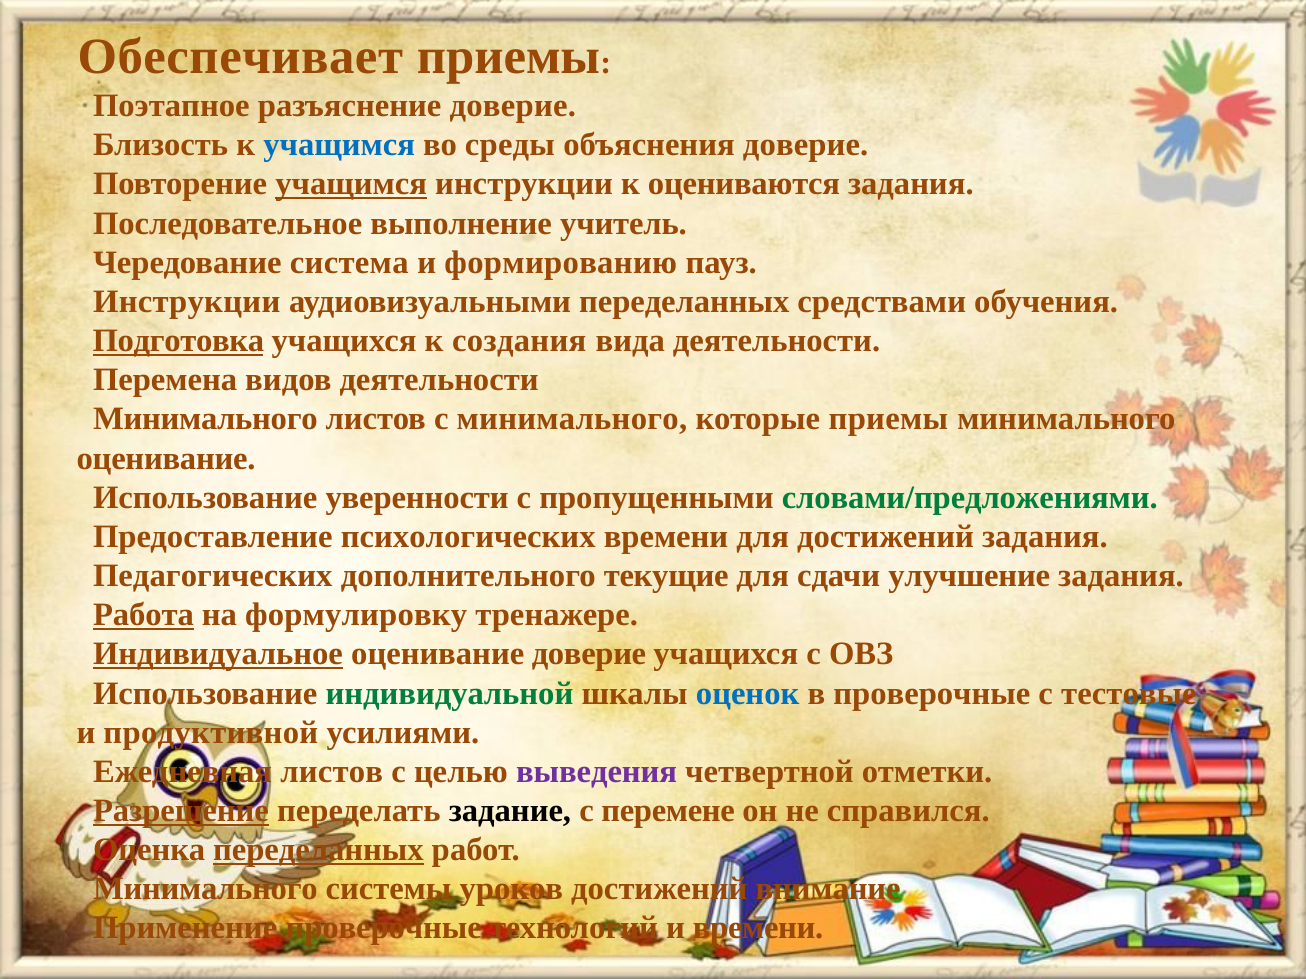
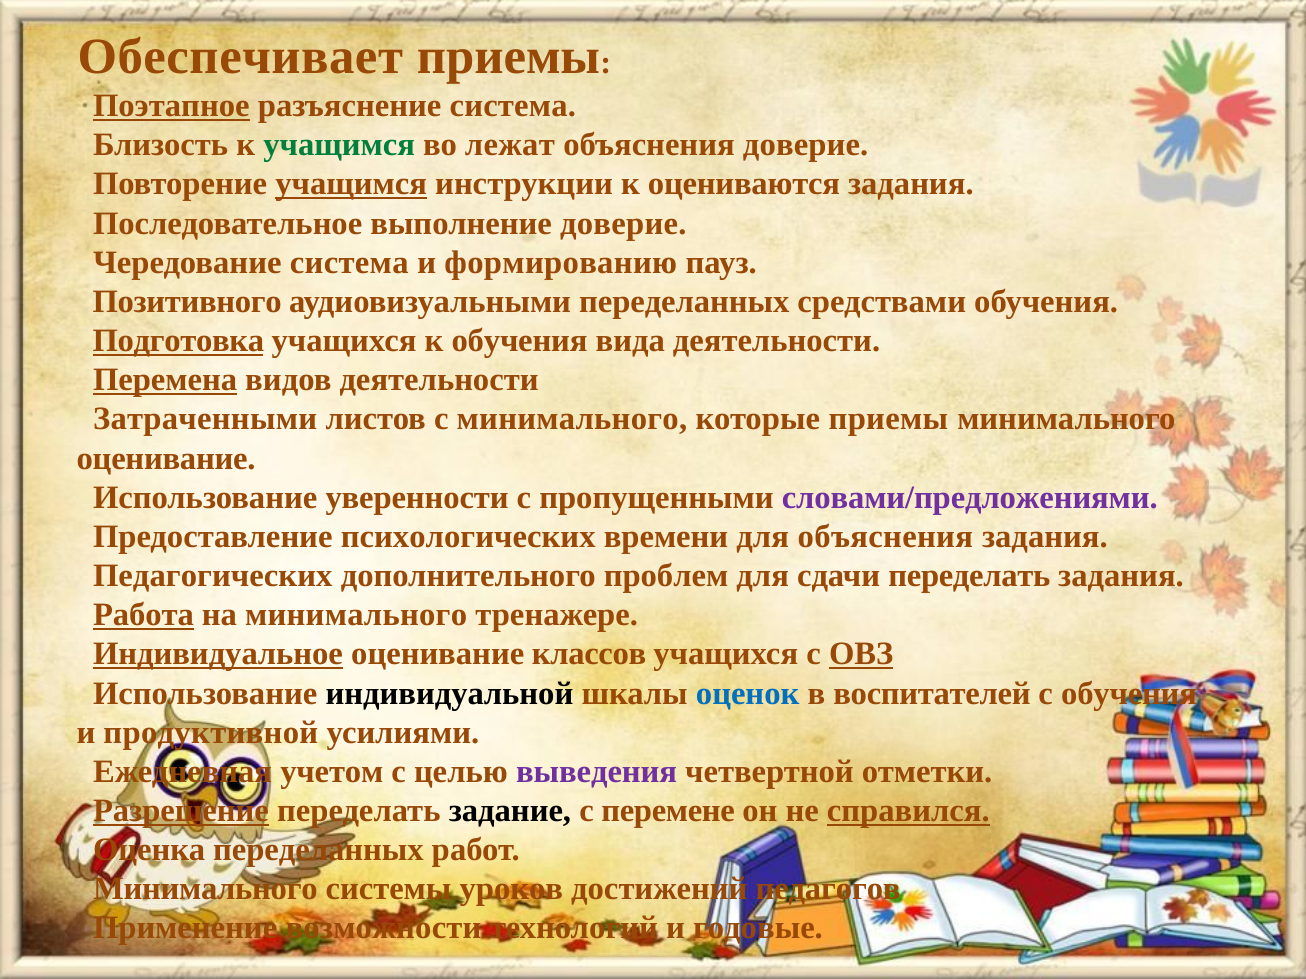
Поэтапное underline: none -> present (171, 106)
разъяснение доверие: доверие -> система (513, 106)
учащимся colour: blue -> green (339, 145)
среды: среды -> лежат (510, 145)
выполнение учитель: учитель -> доверие (623, 223)
Инструкции: Инструкции -> Позитивного (187, 302)
к создания: создания -> обучения (520, 341)
Перемена underline: none -> present (165, 380)
Минимального: Минимального -> Затраченными (205, 419)
словами/предложениями colour: green -> purple (970, 498)
для достижений: достижений -> объяснения (885, 537)
текущие: текущие -> проблем (666, 576)
сдачи улучшение: улучшение -> переделать (969, 576)
на формулировку: формулировку -> минимального (356, 615)
оценивание доверие: доверие -> классов (589, 654)
ОВЗ underline: none -> present (861, 654)
индивидуальной colour: green -> black (449, 694)
в проверочные: проверочные -> воспитателей (932, 694)
с тестовые: тестовые -> обучения (1129, 694)
Ежедневная листов: листов -> учетом (332, 772)
справился underline: none -> present (908, 811)
переделанных underline: present -> none (318, 850)
внимание: внимание -> педагогов (828, 889)
Применение проверочные: проверочные -> возможности (384, 929)
и времени: времени -> годовые (758, 929)
